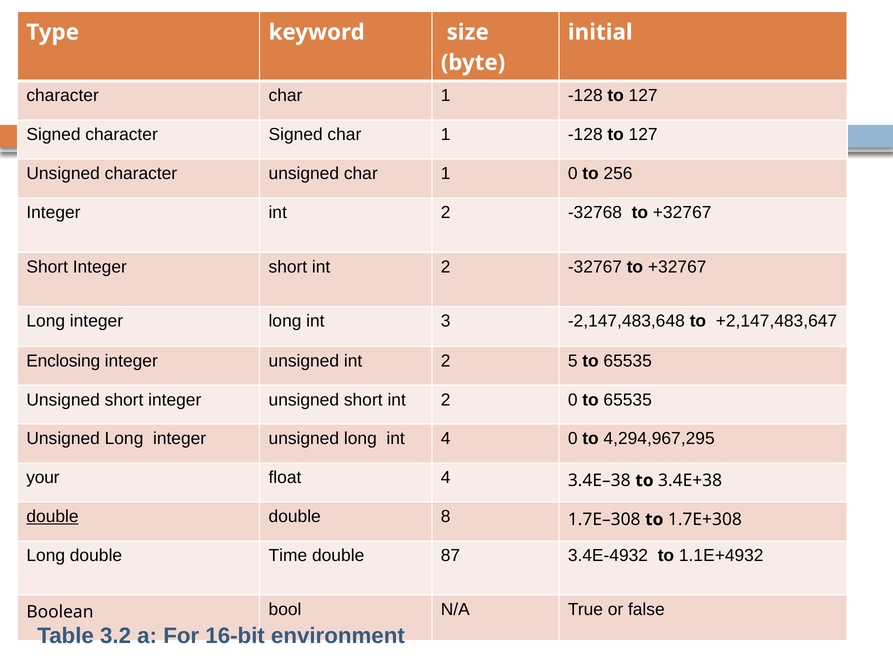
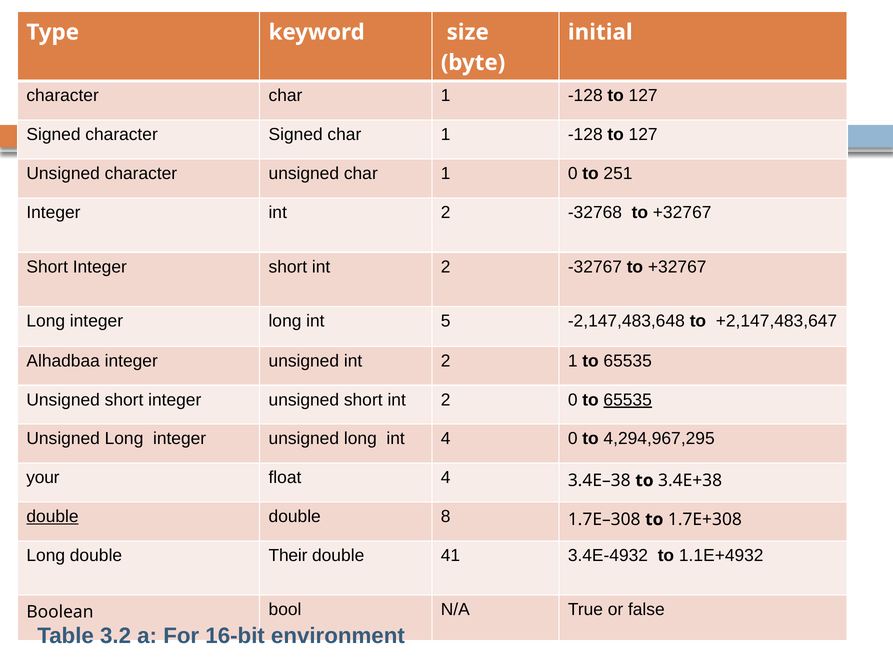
256: 256 -> 251 (618, 173)
3: 3 -> 5 (446, 321)
Enclosing: Enclosing -> Alhadbaa (63, 361)
2 5: 5 -> 1 (573, 361)
65535 underline: none -> present (628, 400)
Time: Time -> Their (288, 555)
87: 87 -> 41 (450, 555)
